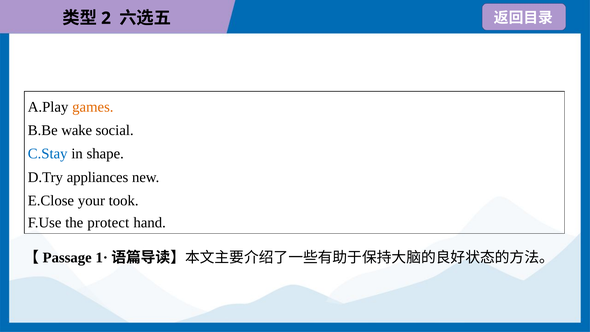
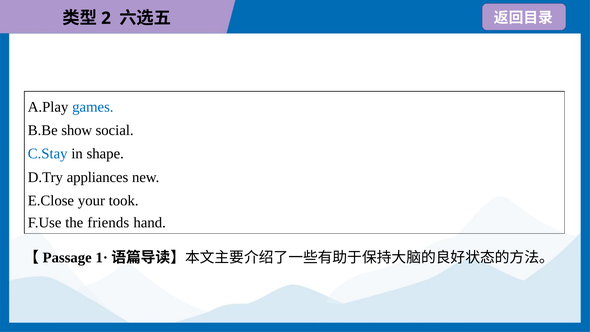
games colour: orange -> blue (93, 107)
wake: wake -> show (77, 130)
protect: protect -> friends (108, 223)
